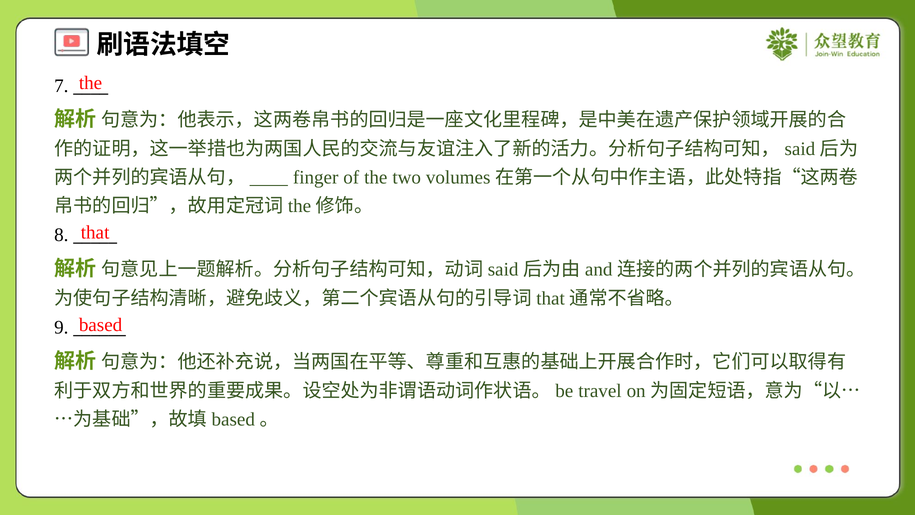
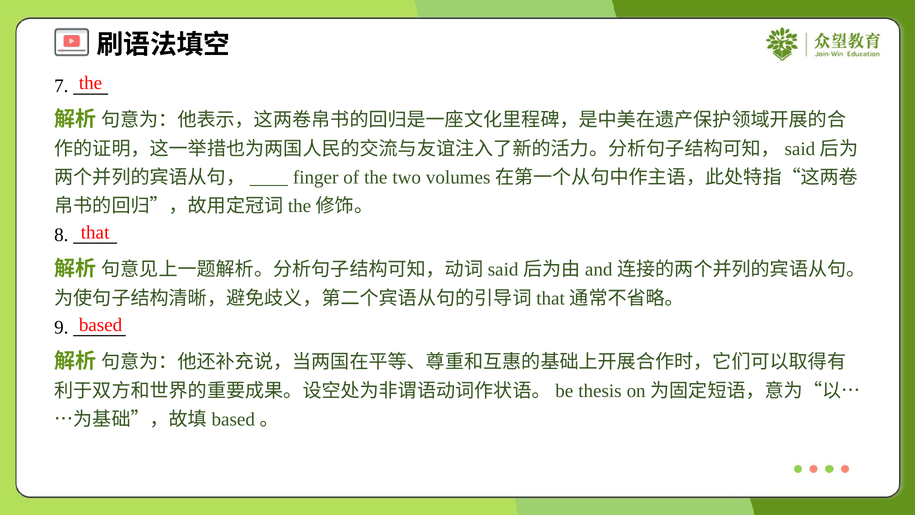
travel: travel -> thesis (600, 391)
